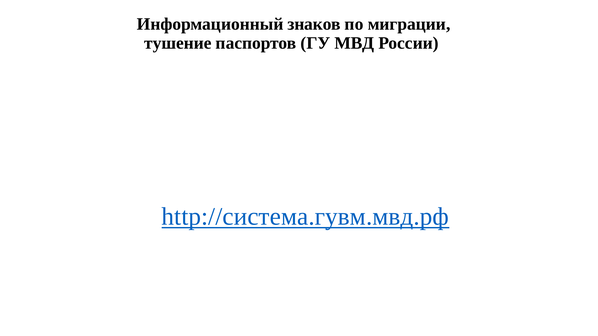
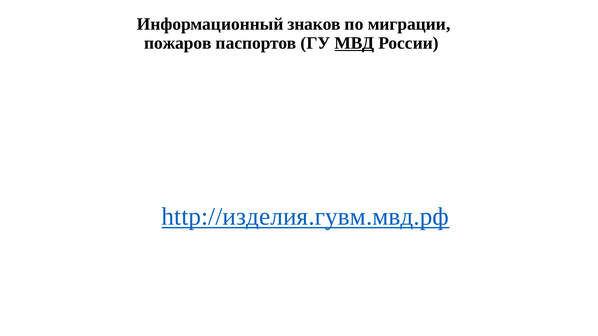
тушение: тушение -> пожаров (178, 43)
МВД underline: none -> present (354, 43)
http://система.гувм.мвд.рф: http://система.гувм.мвд.рф -> http://изделия.гувм.мвд.рф (305, 217)
